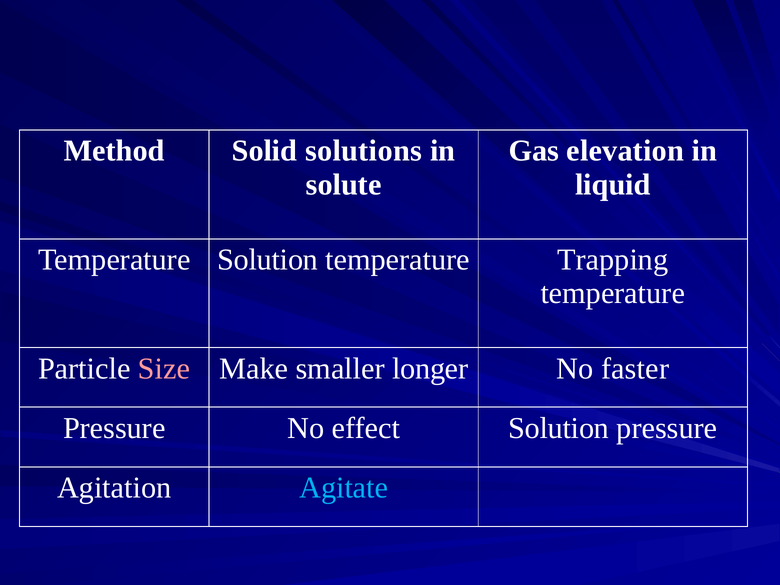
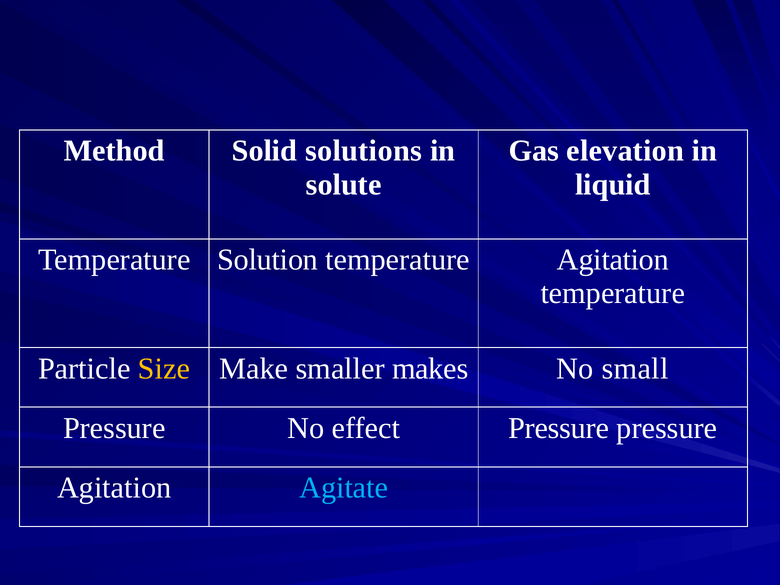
temperature Trapping: Trapping -> Agitation (613, 260)
Size colour: pink -> yellow (164, 369)
longer: longer -> makes (430, 369)
faster: faster -> small (635, 369)
effect Solution: Solution -> Pressure (559, 428)
